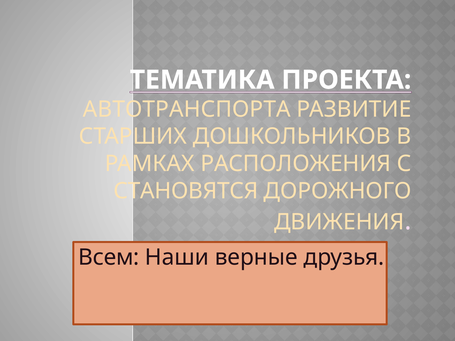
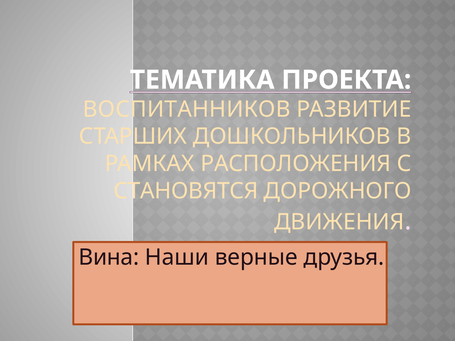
АВТОТРАНСПОРТА: АВТОТРАНСПОРТА -> ВОСПИТАННИКОВ (187, 109)
Всем: Всем -> Вина (109, 258)
